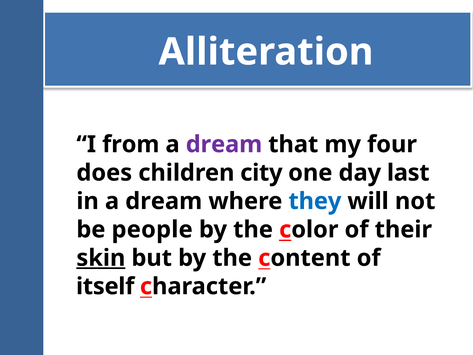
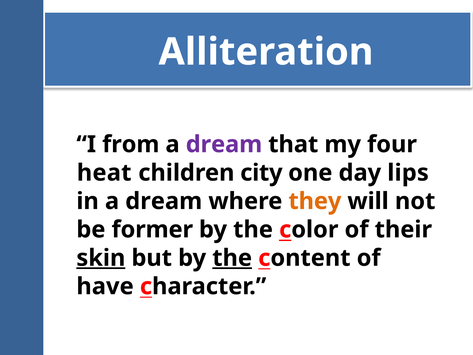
does: does -> heat (104, 173)
last: last -> lips (408, 173)
they colour: blue -> orange (315, 201)
people: people -> former (152, 229)
the underline: none -> present (232, 258)
itself: itself -> have (105, 286)
